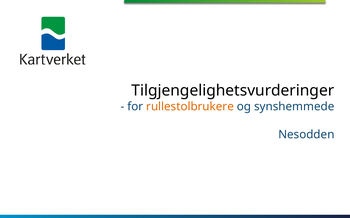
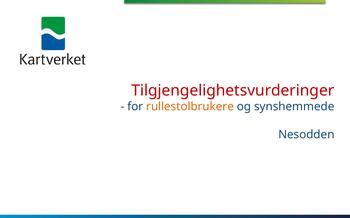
Tilgjengelighetsvurderinger colour: black -> red (233, 91)
